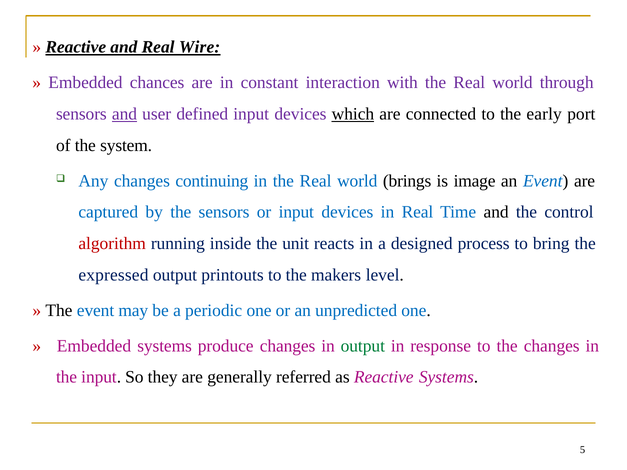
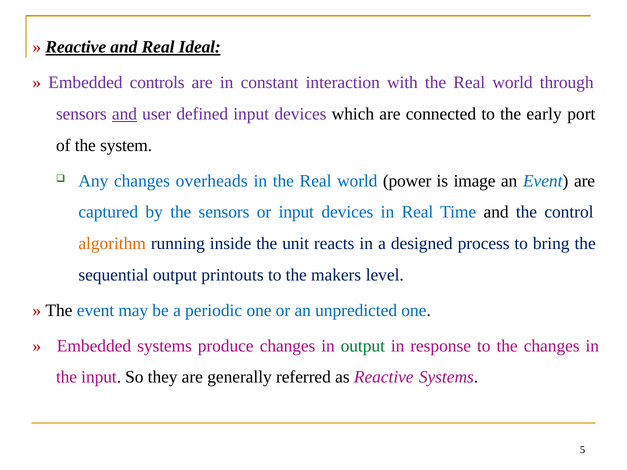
Wire: Wire -> Ideal (200, 47)
chances: chances -> controls (157, 83)
which underline: present -> none (353, 114)
continuing: continuing -> overheads (212, 181)
brings: brings -> power (407, 181)
algorithm colour: red -> orange (112, 244)
expressed: expressed -> sequential (114, 275)
